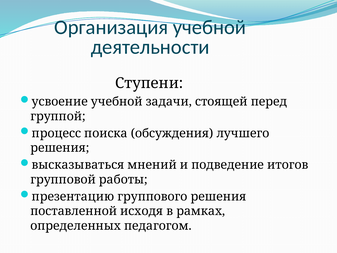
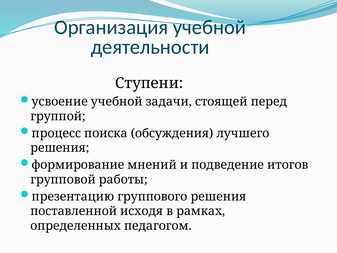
высказываться: высказываться -> формирование (78, 165)
